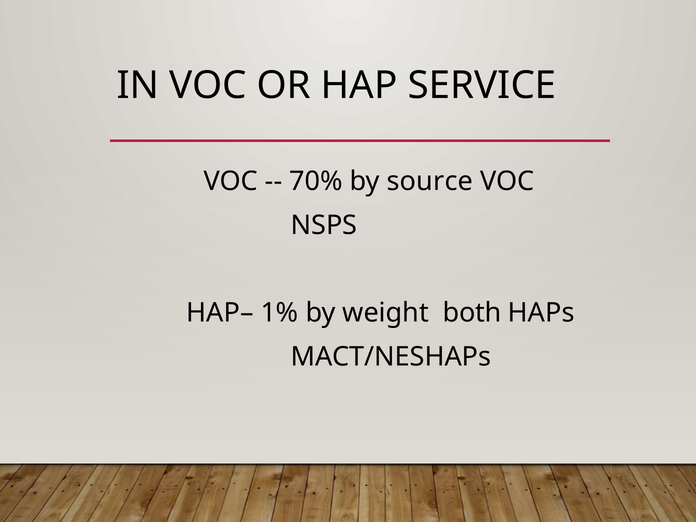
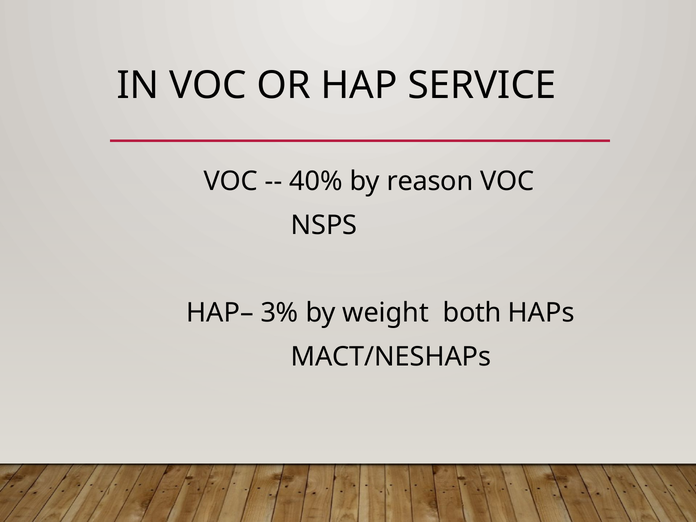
70%: 70% -> 40% (316, 182)
source: source -> reason (430, 182)
1%: 1% -> 3% (280, 313)
